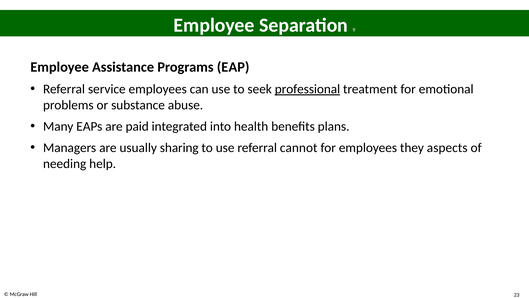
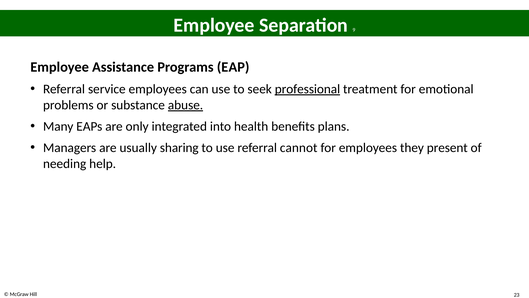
abuse underline: none -> present (186, 105)
paid: paid -> only (137, 126)
aspects: aspects -> present (447, 148)
